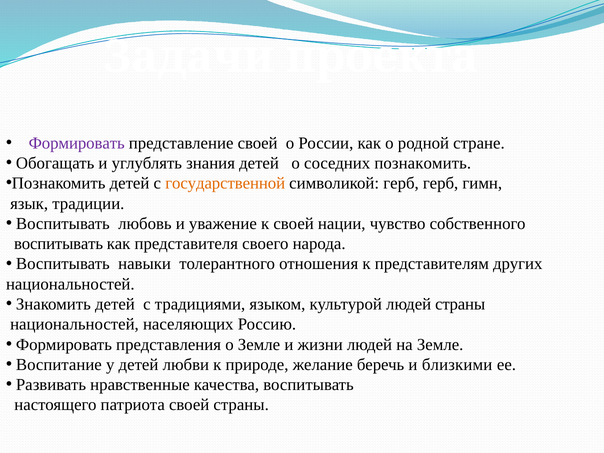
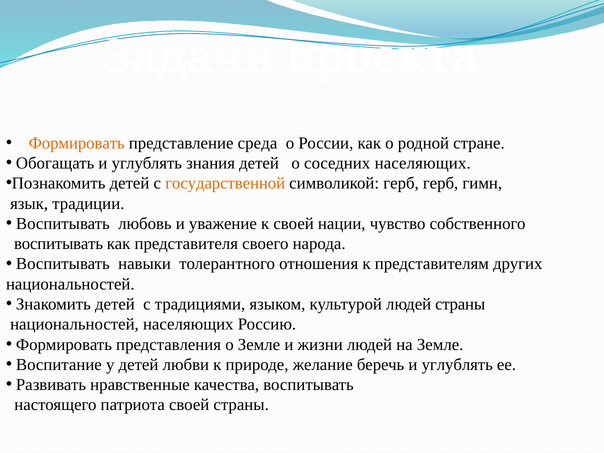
Формировать colour: purple -> orange (77, 143)
представление своей: своей -> среда (257, 143)
соседних познакомить: познакомить -> населяющих (423, 163)
беречь и близкими: близкими -> углублять (457, 365)
